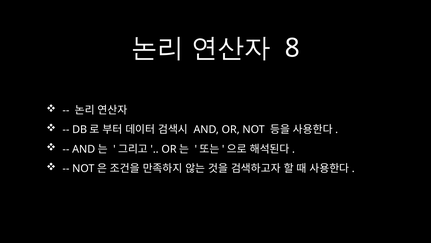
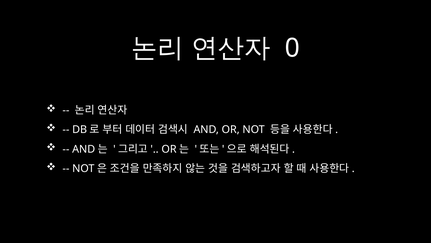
8: 8 -> 0 (293, 48)
